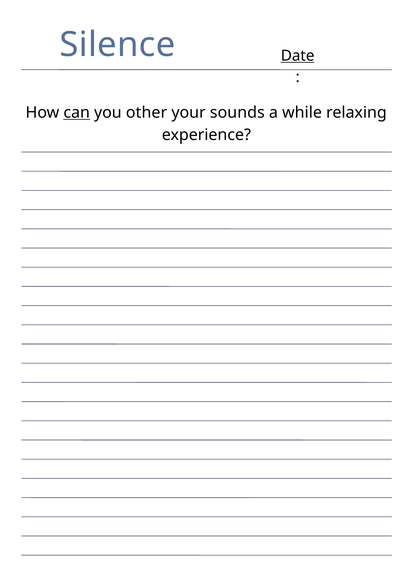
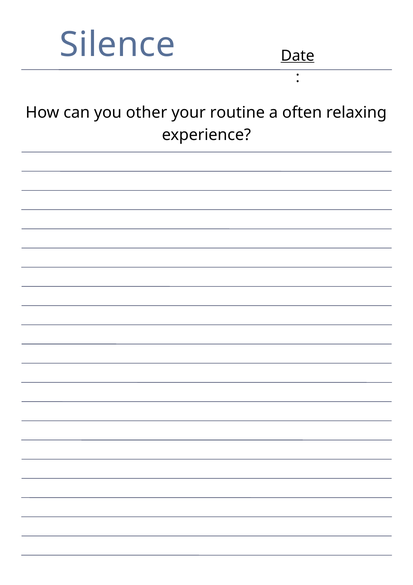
can underline: present -> none (77, 112)
sounds: sounds -> routine (237, 112)
while: while -> often (302, 112)
